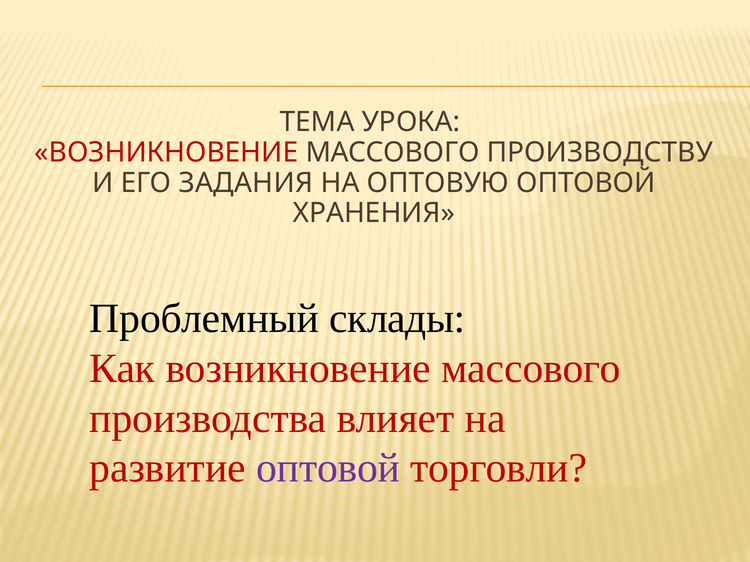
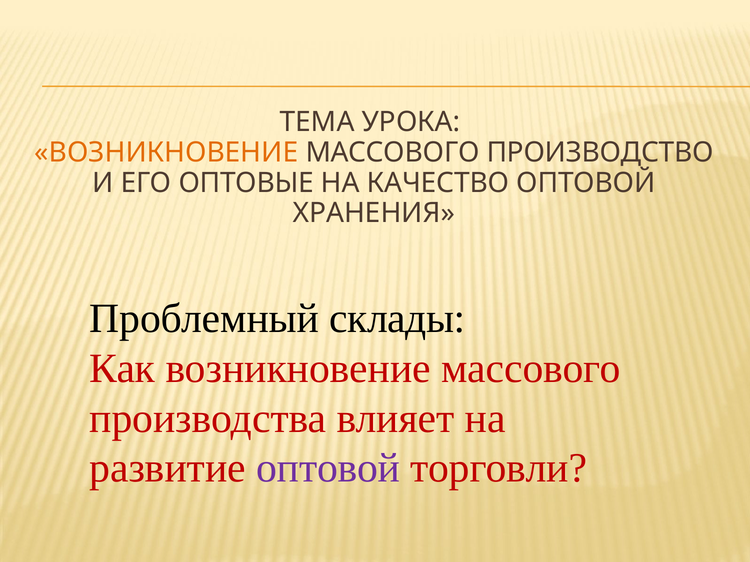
ВОЗНИКНОВЕНИЕ colour: red -> orange (166, 152)
ПРОИЗВОДСТВУ: ПРОИЗВОДСТВУ -> ПРОИЗВОДСТВО (600, 152)
ЗАДАНИЯ: ЗАДАНИЯ -> ОПТОВЫЕ (246, 183)
ОПТОВУЮ: ОПТОВУЮ -> КАЧЕСТВО (438, 183)
